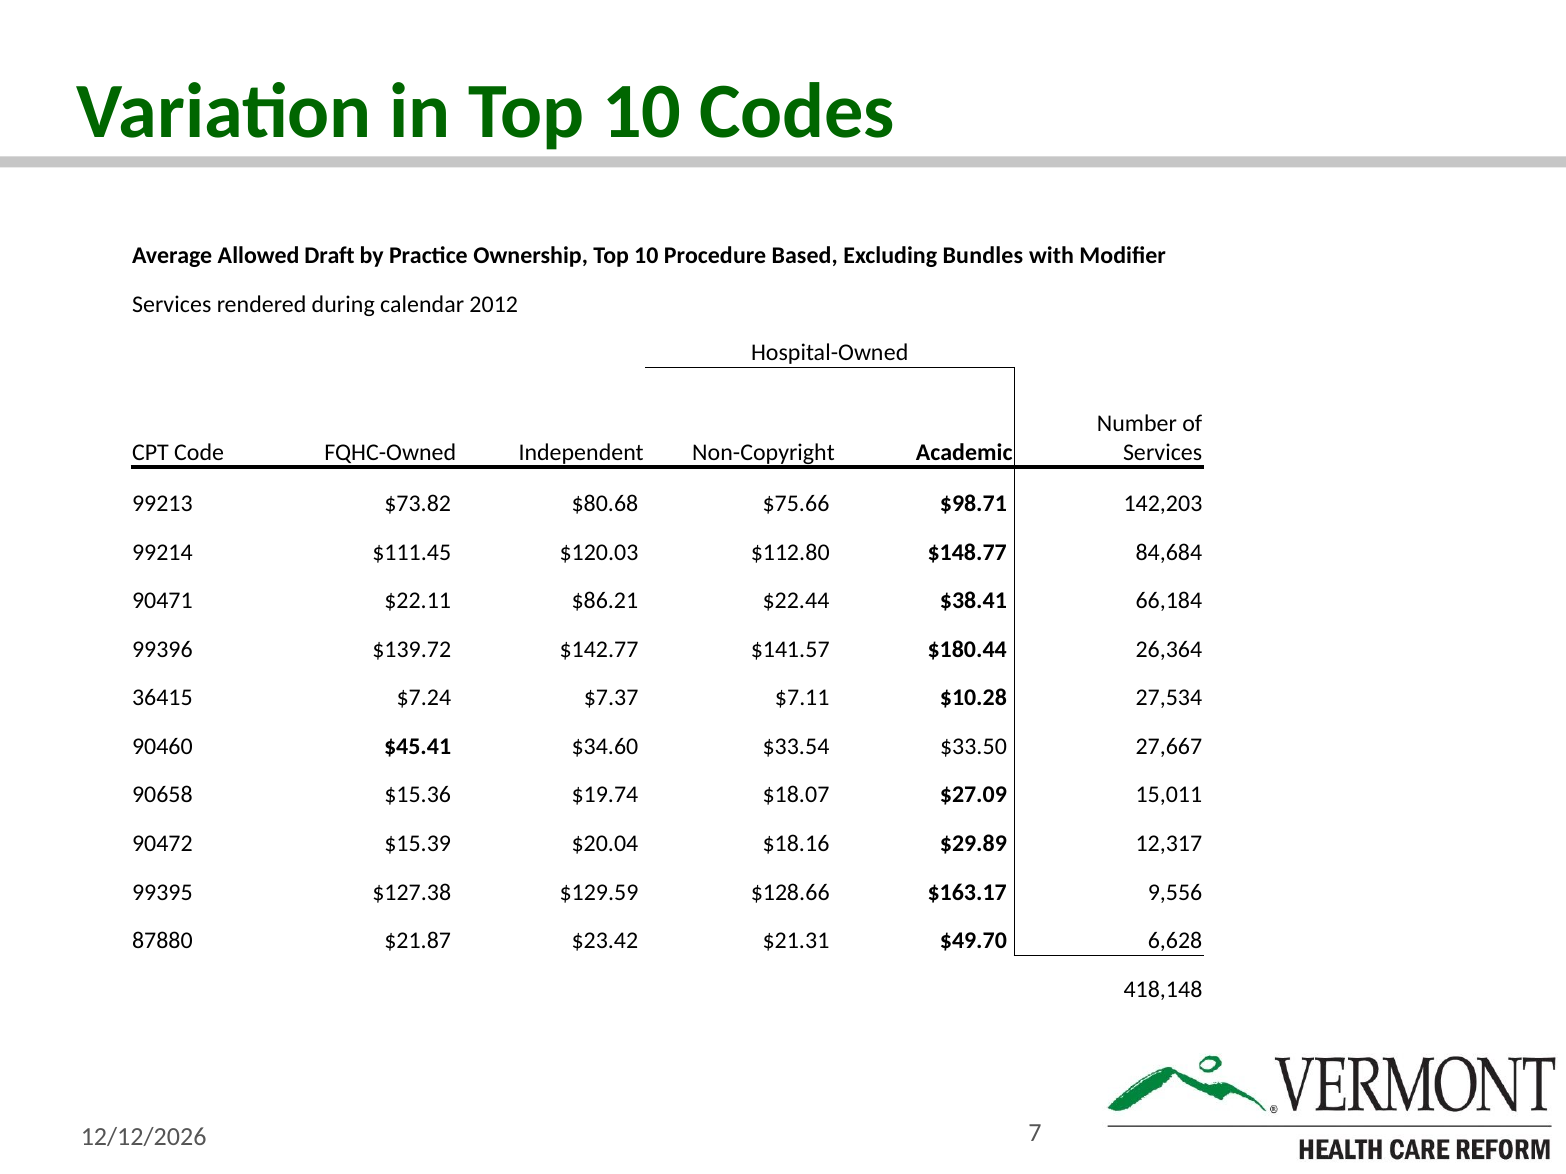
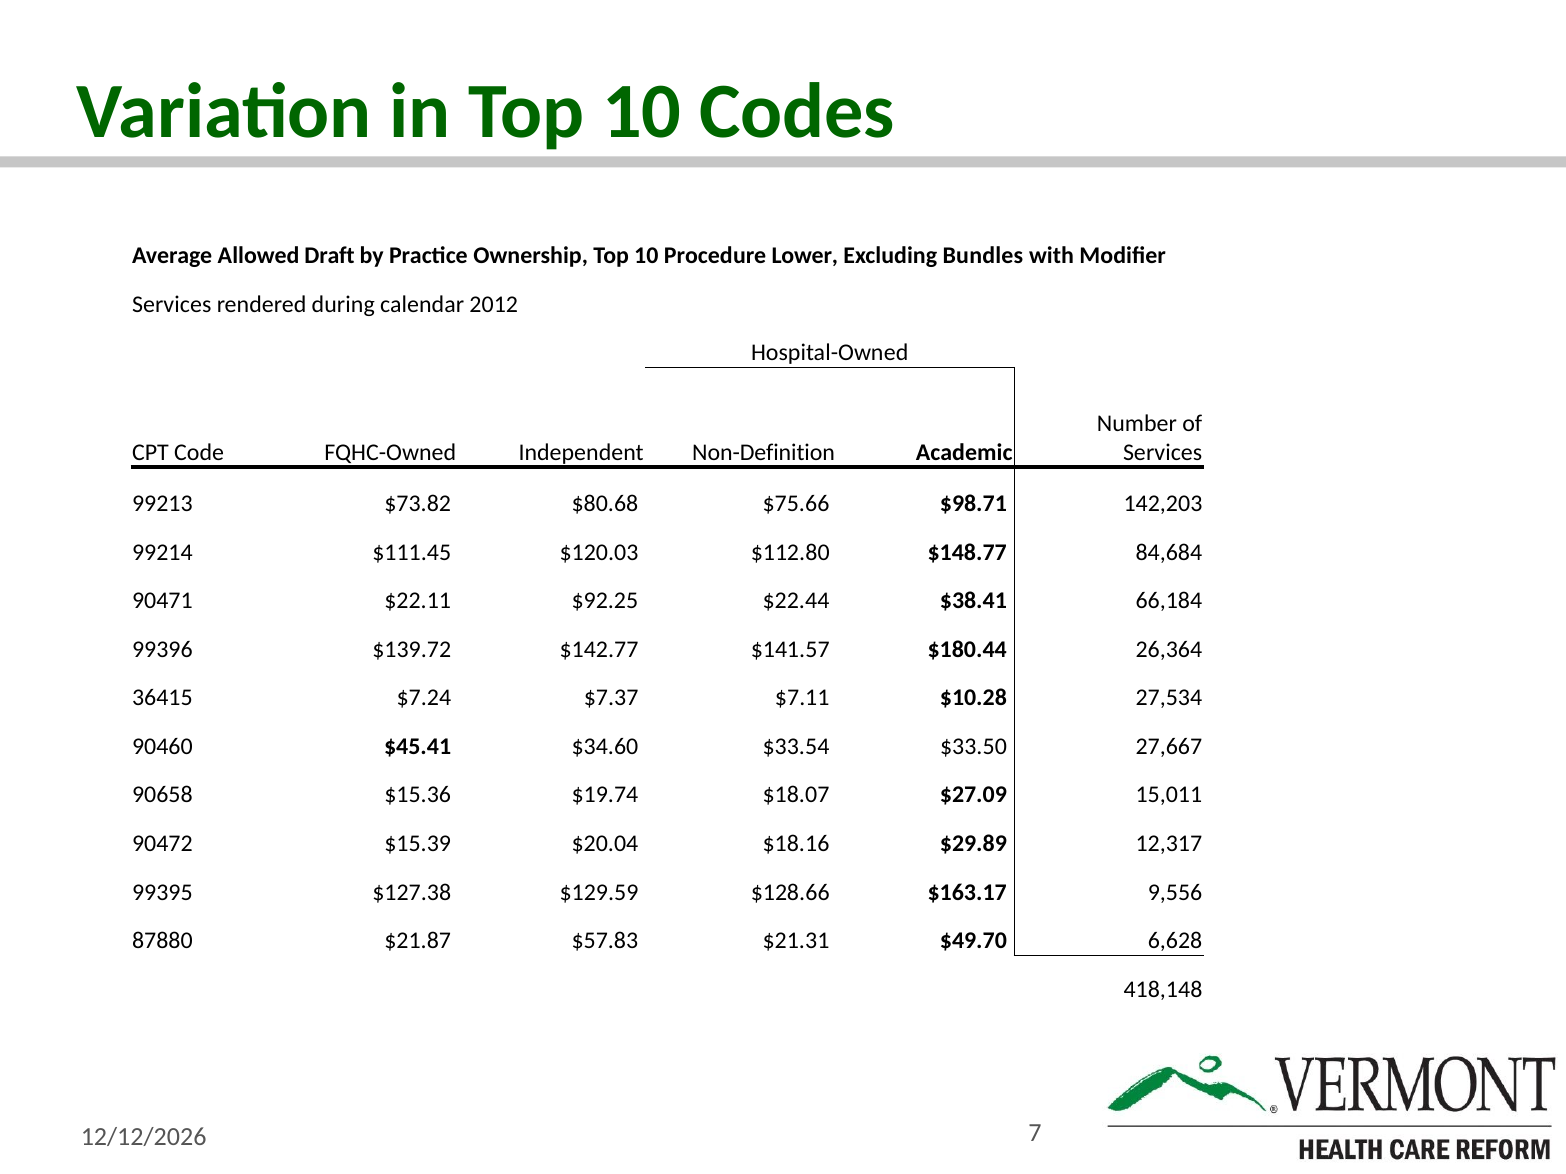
Based: Based -> Lower (805, 256)
Non-Copyright: Non-Copyright -> Non-Definition (764, 453)
$86.21: $86.21 -> $92.25 (605, 601)
$23.42: $23.42 -> $57.83 (605, 941)
